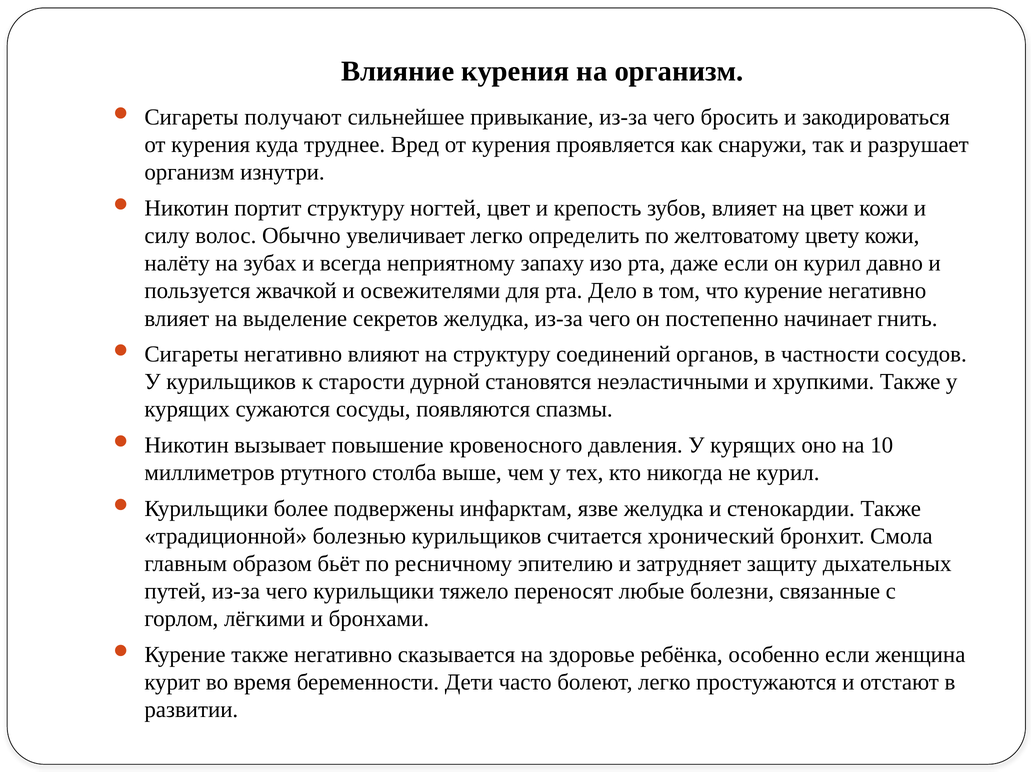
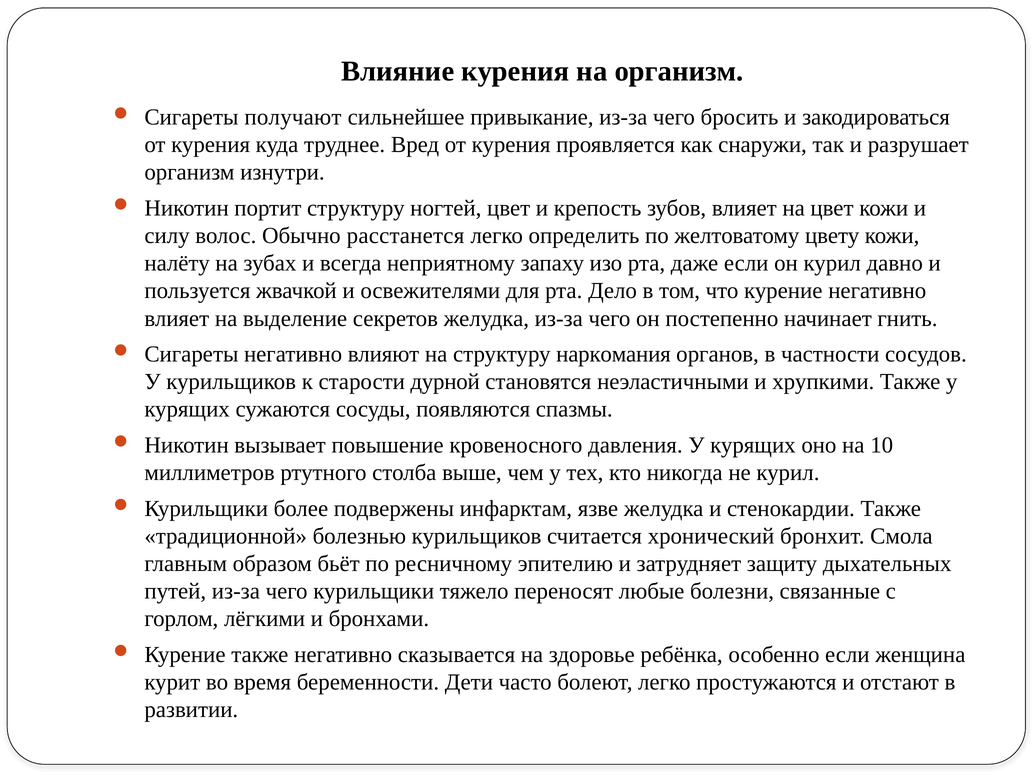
увеличивает: увеличивает -> расстанется (405, 236)
соединений: соединений -> наркомания (613, 354)
